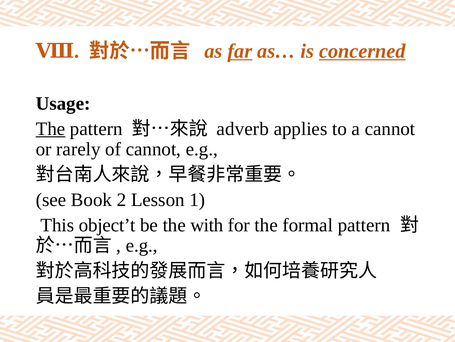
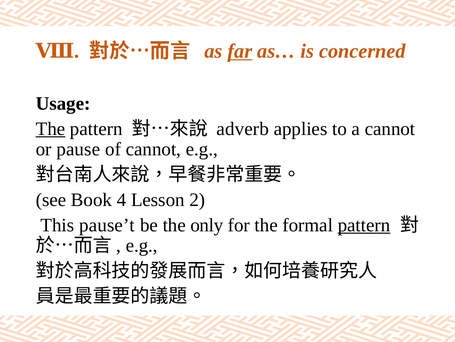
concerned underline: present -> none (362, 51)
rarely: rarely -> pause (78, 149)
2: 2 -> 4 (122, 199)
1: 1 -> 2 (197, 199)
object’t: object’t -> pause’t (107, 225)
with: with -> only (207, 225)
pattern underline: none -> present (364, 225)
